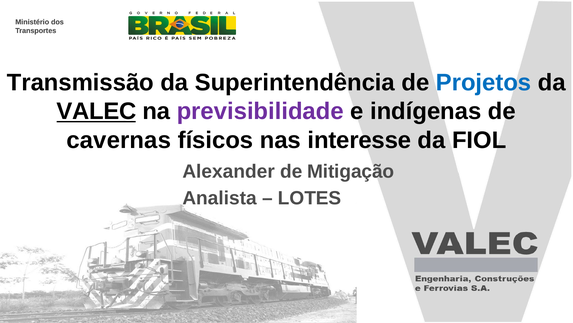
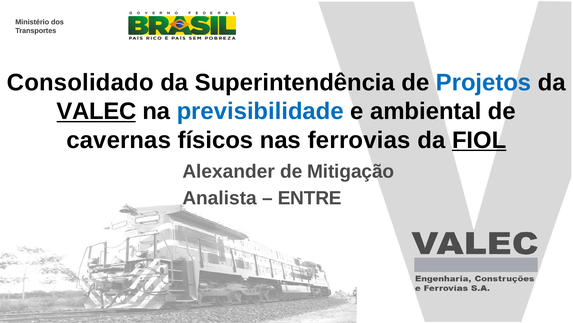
Transmissão: Transmissão -> Consolidado (80, 83)
previsibilidade colour: purple -> blue (260, 111)
indígenas: indígenas -> ambiental (426, 111)
interesse: interesse -> ferrovias (359, 140)
FIOL underline: none -> present (479, 140)
LOTES: LOTES -> ENTRE (310, 198)
